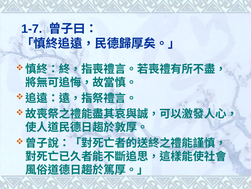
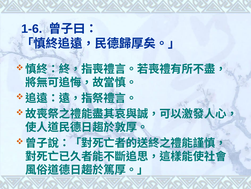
1-7: 1-7 -> 1-6 (32, 29)
